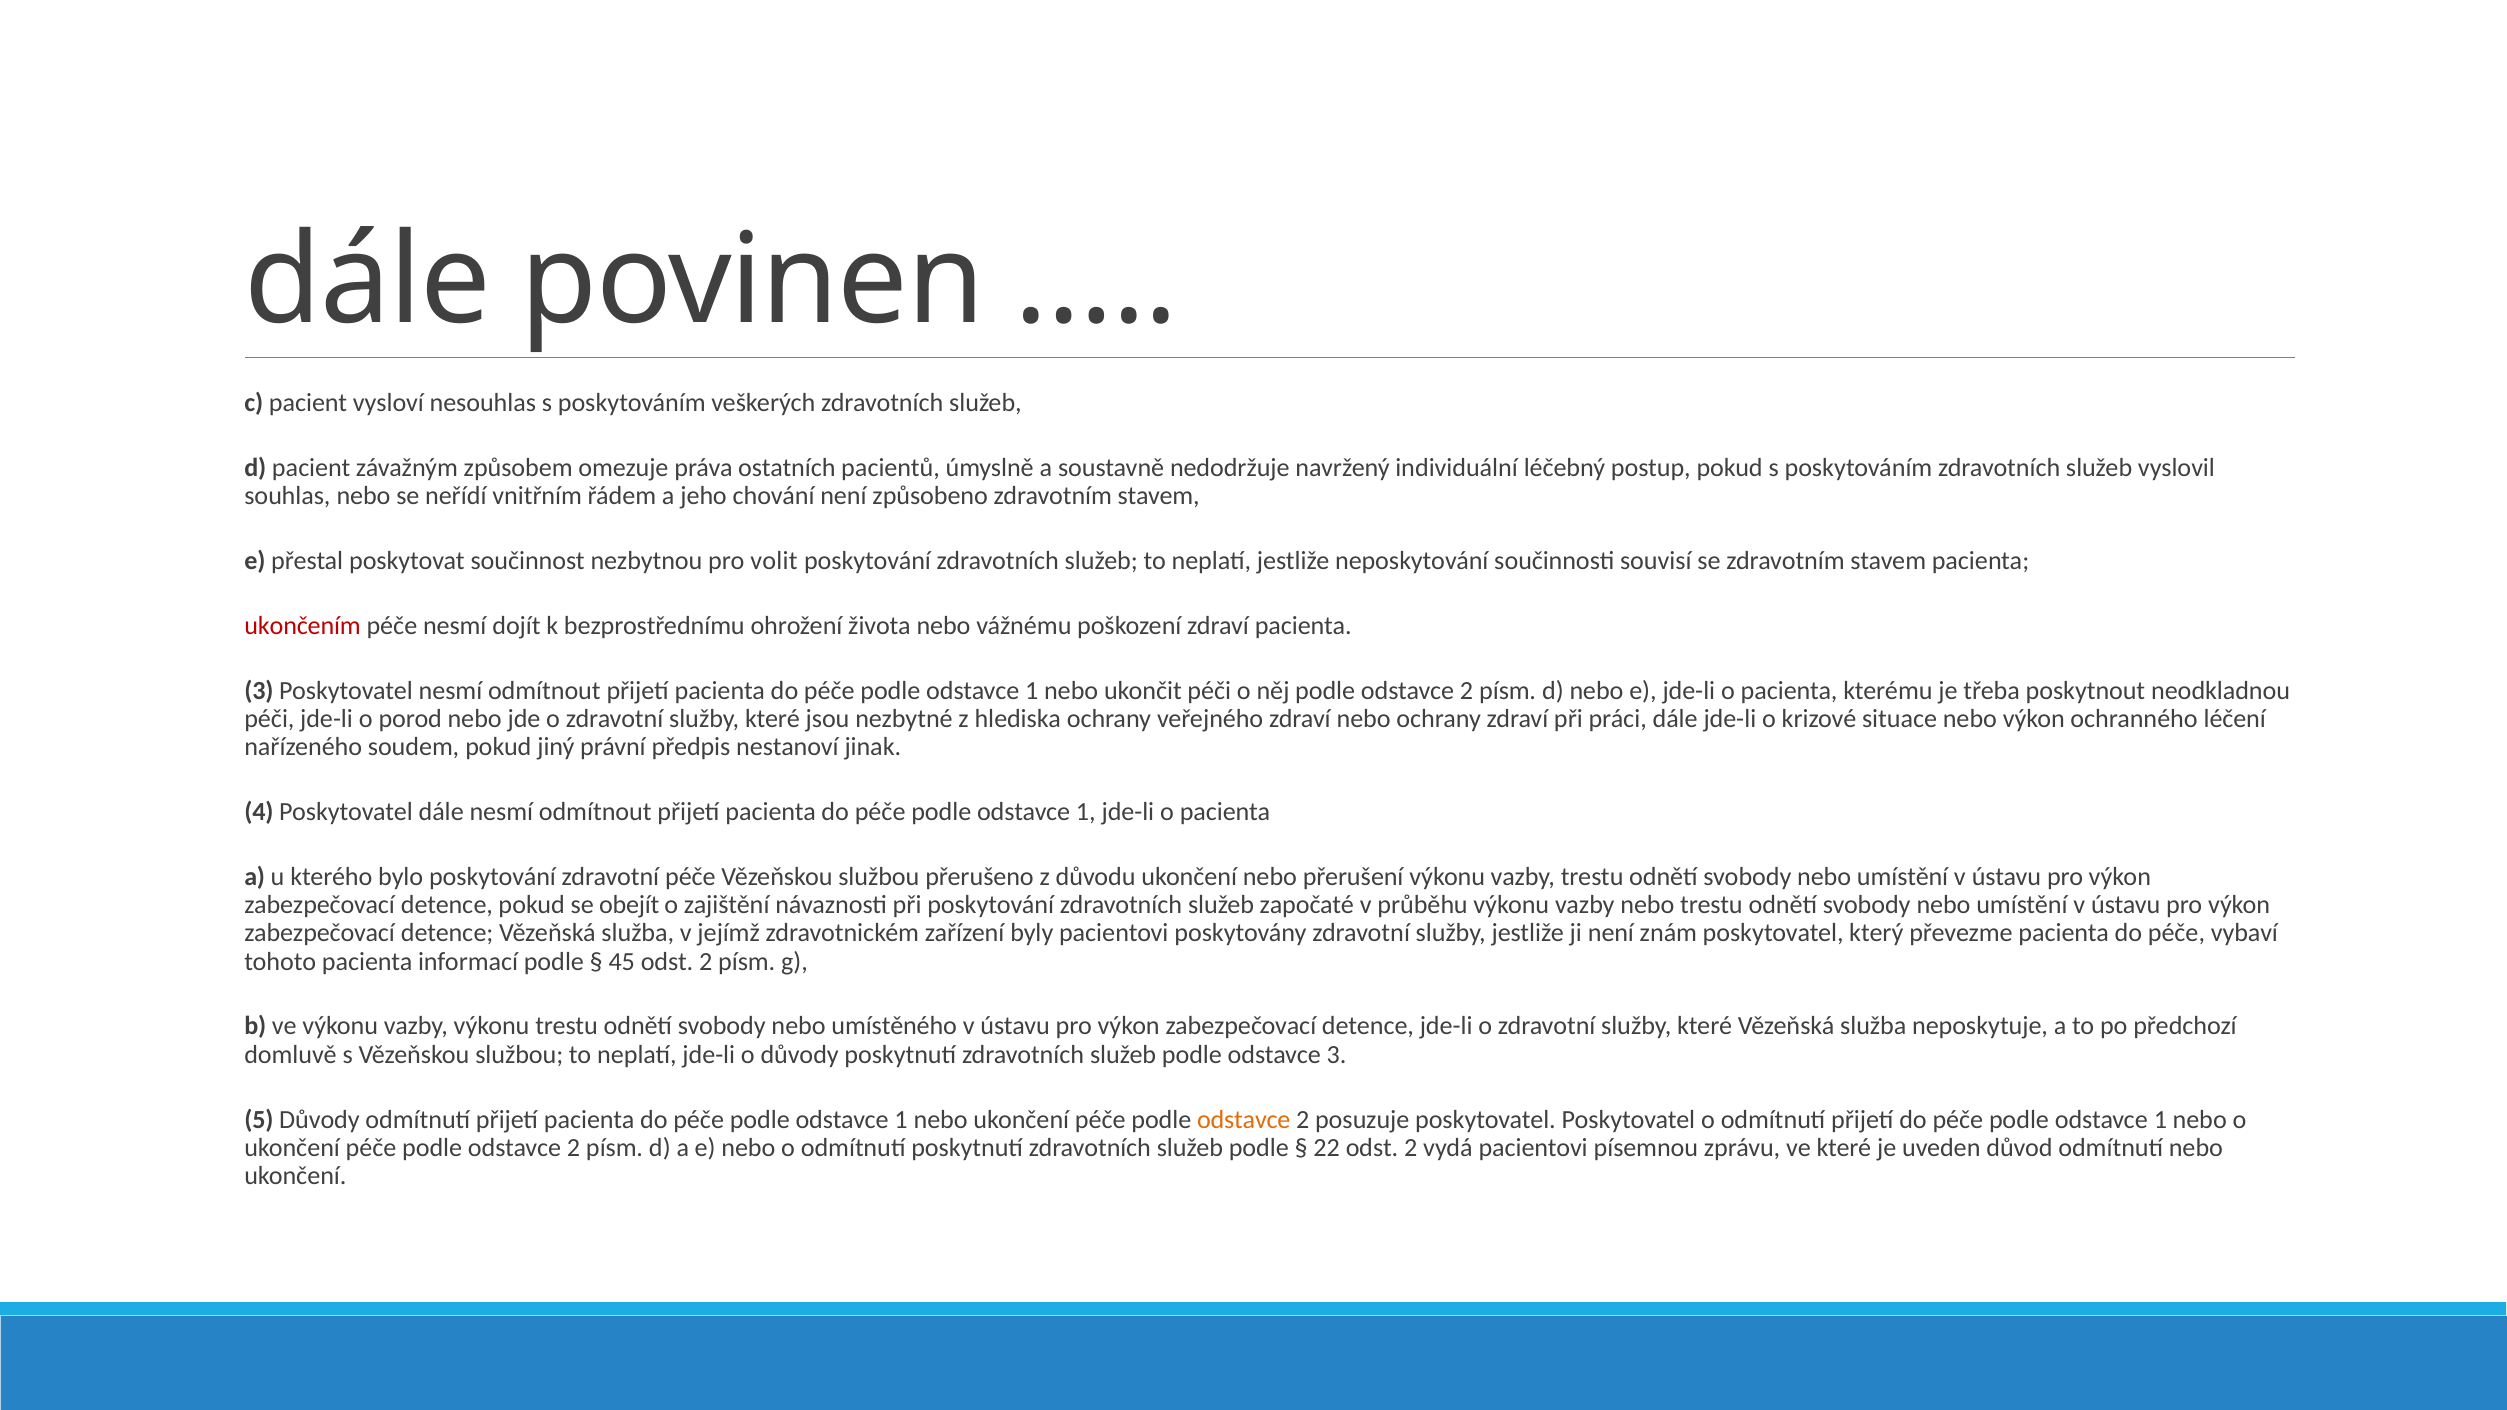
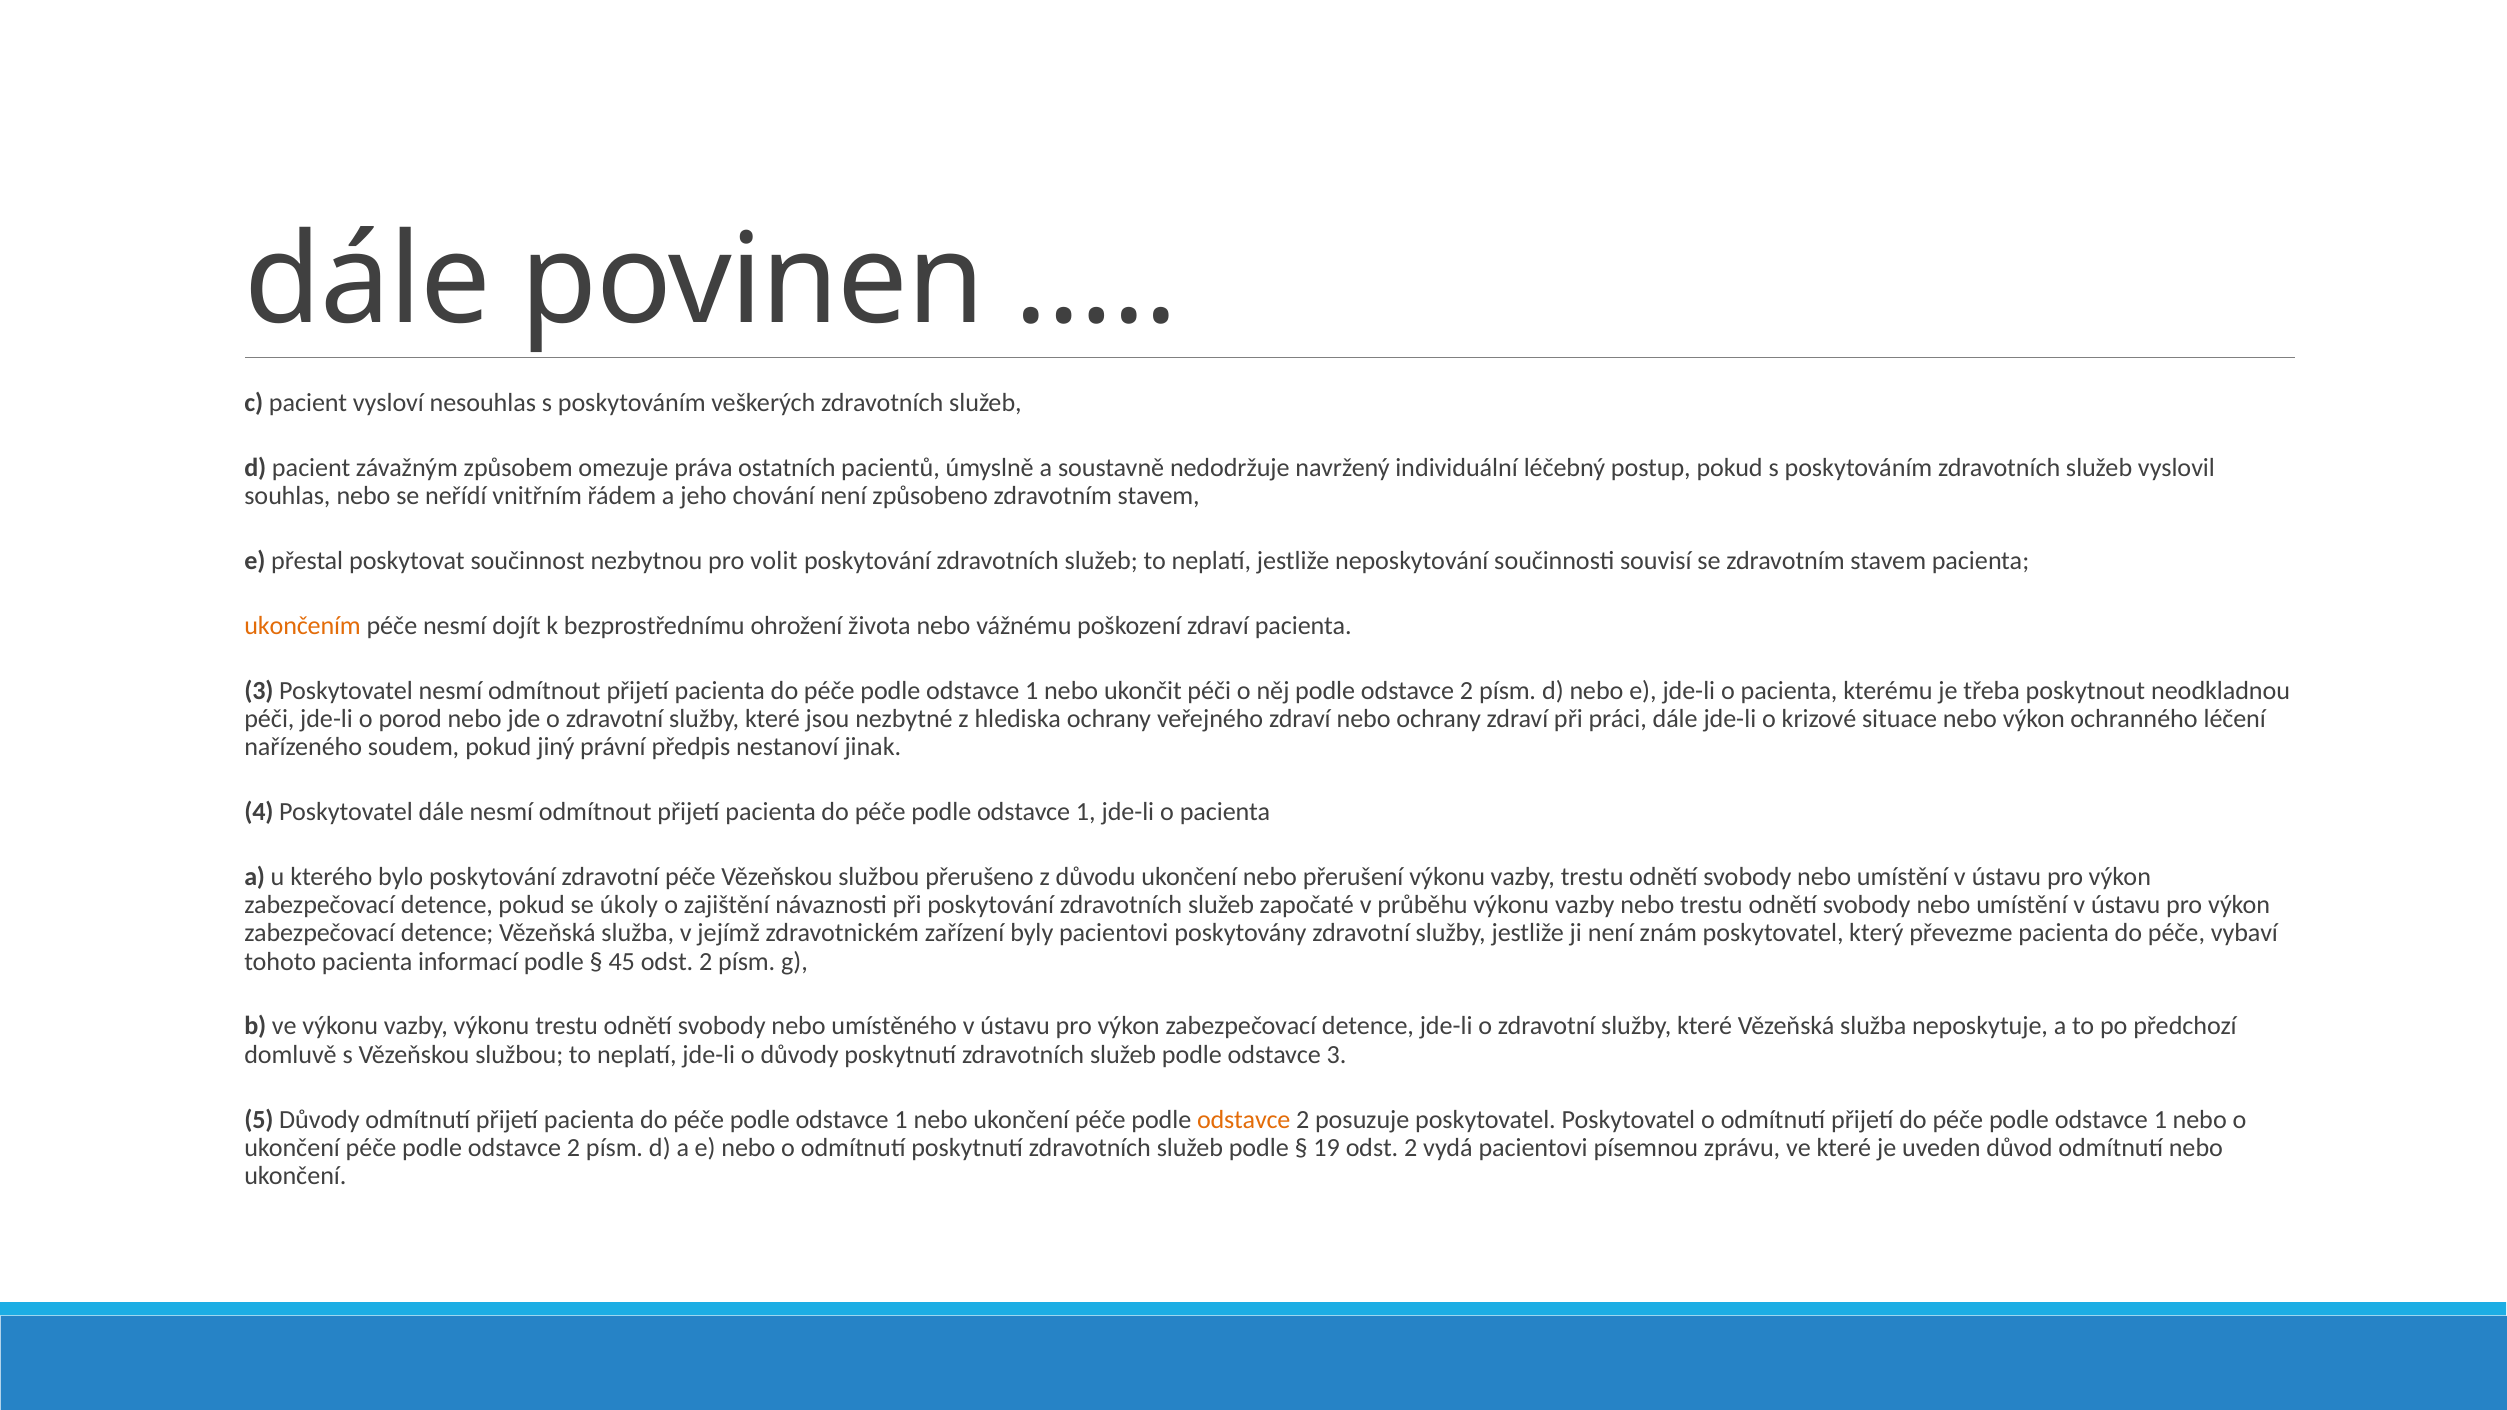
ukončením colour: red -> orange (303, 626)
obejít: obejít -> úkoly (629, 905)
22: 22 -> 19 (1327, 1148)
